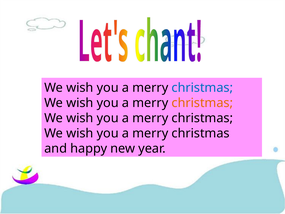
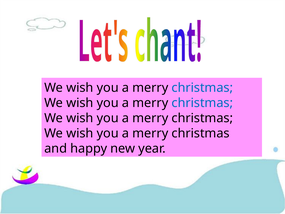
christmas colour: orange -> blue (202, 103)
